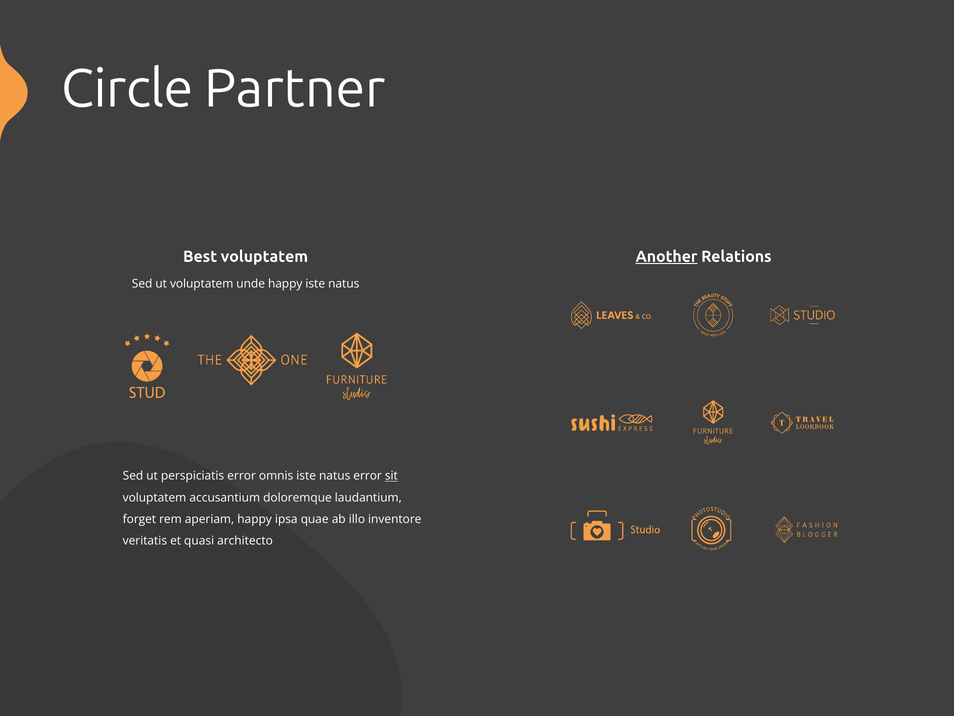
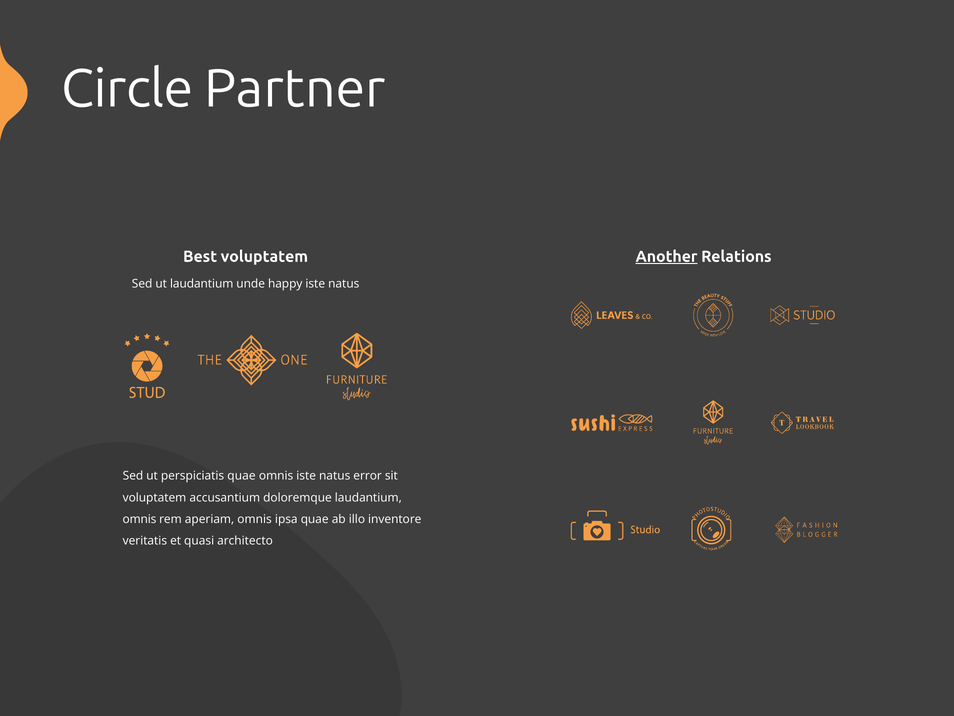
ut voluptatem: voluptatem -> laudantium (202, 284)
perspiciatis error: error -> quae (242, 476)
sit underline: present -> none (391, 476)
forget: forget -> omnis (139, 519)
aperiam happy: happy -> omnis (255, 519)
